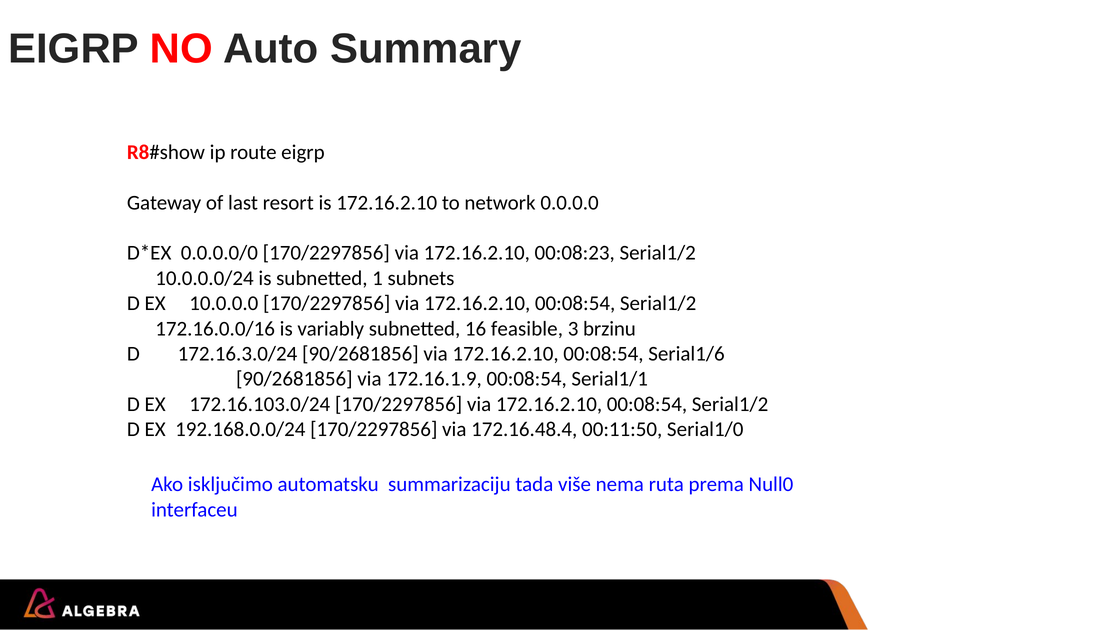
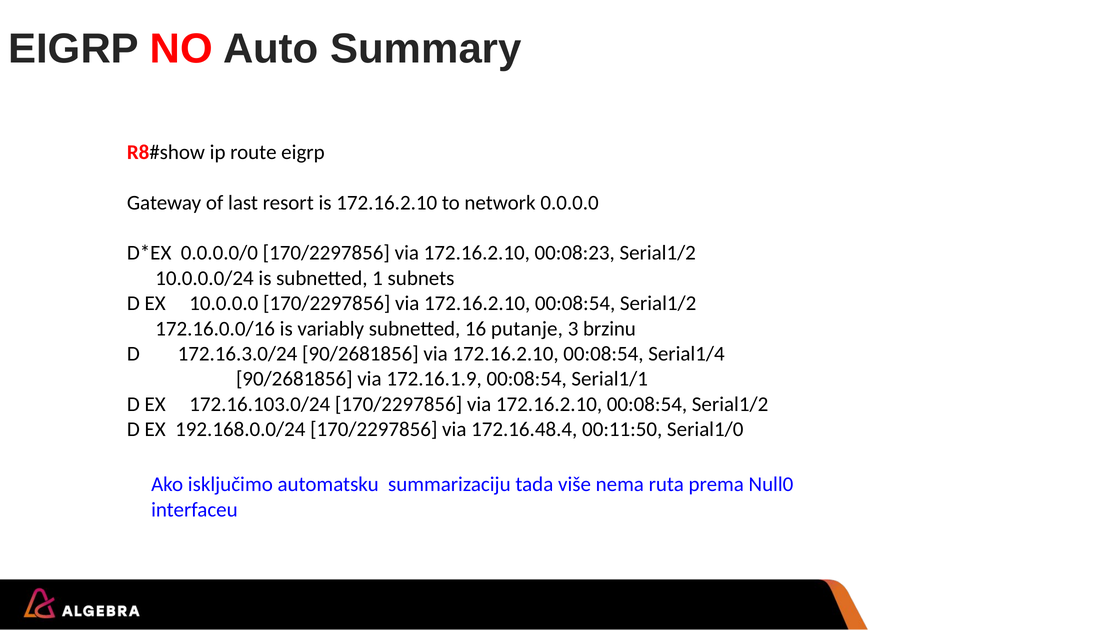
feasible: feasible -> putanje (527, 329)
Serial1/6: Serial1/6 -> Serial1/4 (686, 354)
